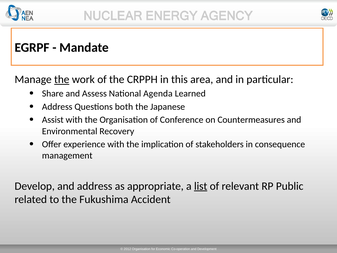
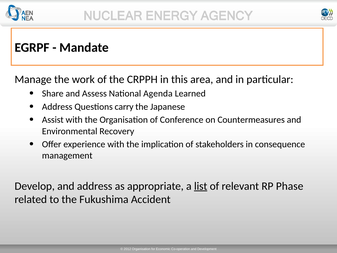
the underline: present -> none (62, 79)
both: both -> carry (124, 107)
Public: Public -> Phase (290, 186)
